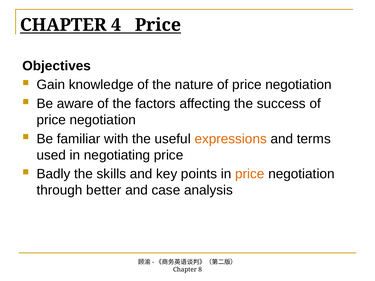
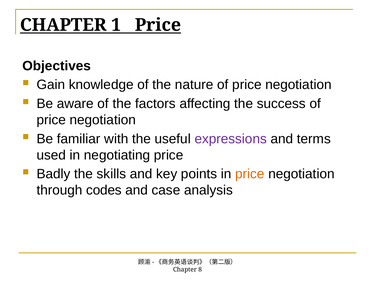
4: 4 -> 1 (116, 25)
expressions colour: orange -> purple (231, 139)
better: better -> codes (104, 190)
